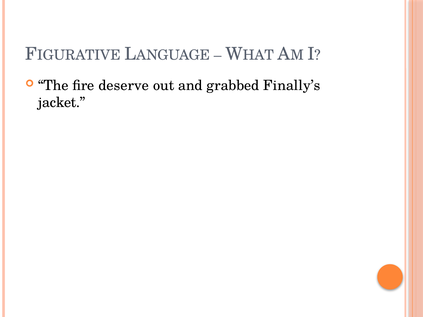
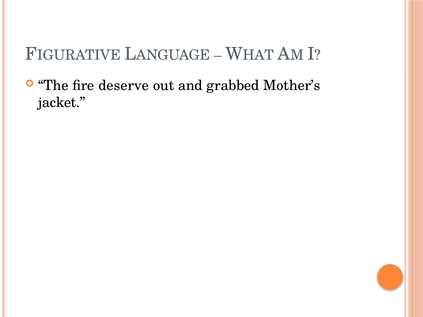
Finally’s: Finally’s -> Mother’s (292, 86)
